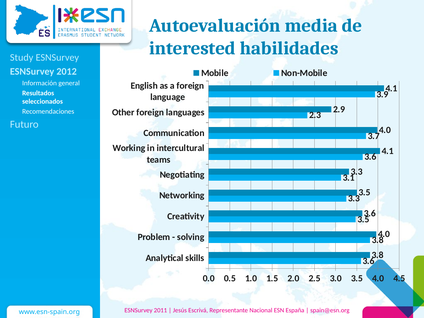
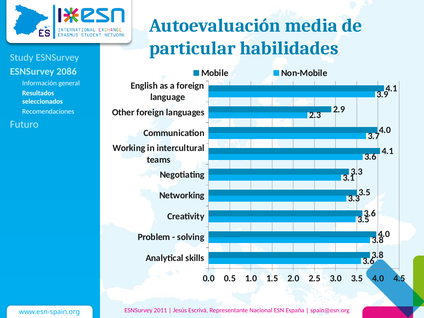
interested: interested -> particular (192, 48)
2012: 2012 -> 2086 (67, 72)
